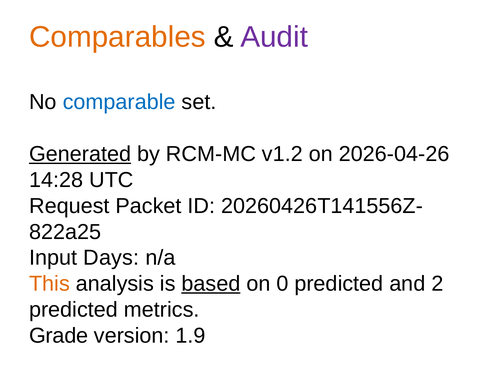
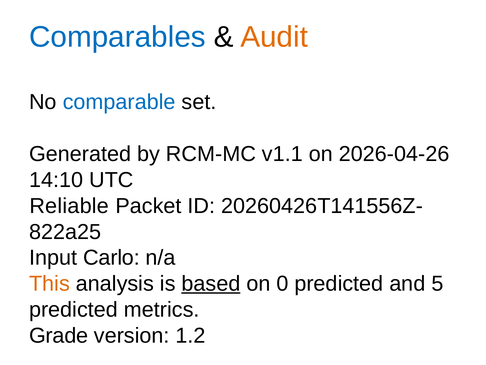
Comparables colour: orange -> blue (117, 37)
Audit colour: purple -> orange (274, 37)
Generated underline: present -> none (80, 154)
v1.2: v1.2 -> v1.1 (282, 154)
14:28: 14:28 -> 14:10 (56, 180)
Request: Request -> Reliable (69, 206)
Days: Days -> Carlo (111, 257)
2: 2 -> 5 (437, 283)
1.9: 1.9 -> 1.2 (191, 335)
